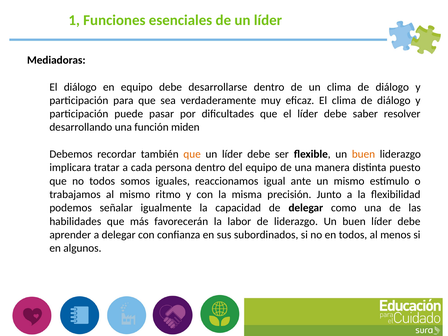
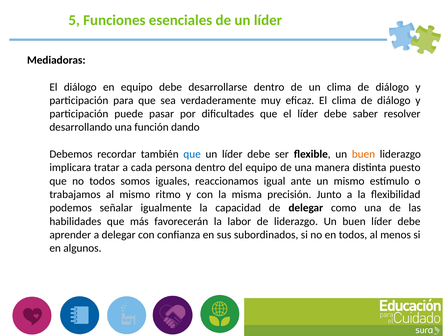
1: 1 -> 5 (74, 20)
miden: miden -> dando (185, 127)
que colour: orange -> blue (192, 154)
